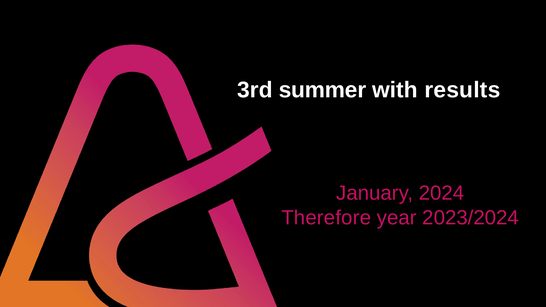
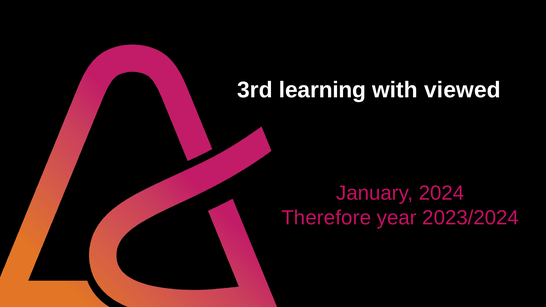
summer: summer -> learning (323, 90)
results: results -> viewed (462, 90)
